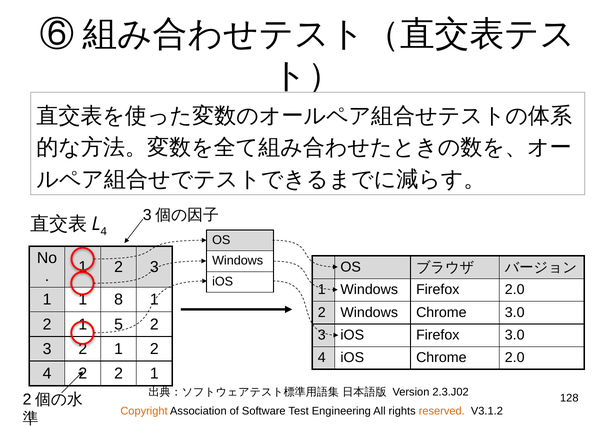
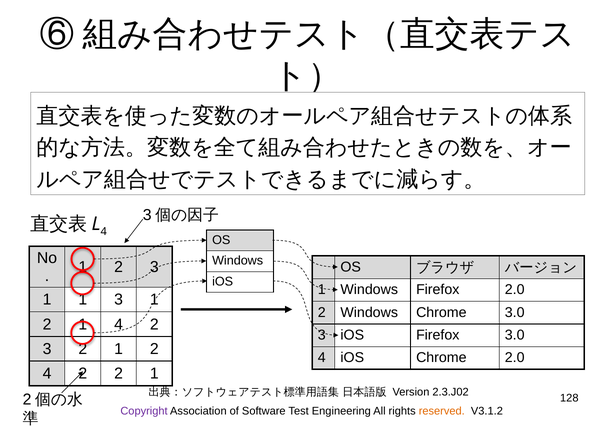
8: 8 -> 3 (119, 300)
5: 5 -> 4 (119, 324)
Copyright colour: orange -> purple (144, 411)
